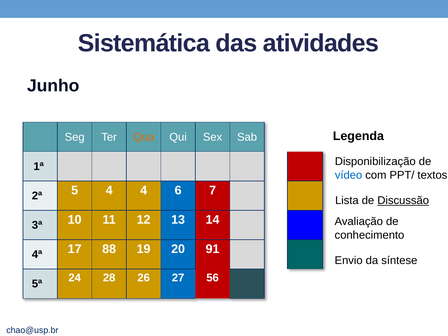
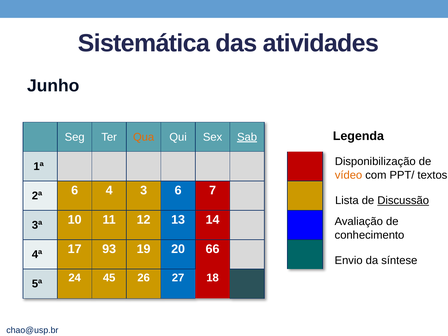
Sab underline: none -> present (247, 137)
vídeo colour: blue -> orange (349, 175)
2ª 5: 5 -> 6 (75, 190)
4 4: 4 -> 3 (144, 190)
88: 88 -> 93 (109, 249)
91: 91 -> 66 (213, 249)
28: 28 -> 45 (109, 278)
56: 56 -> 18 (213, 278)
